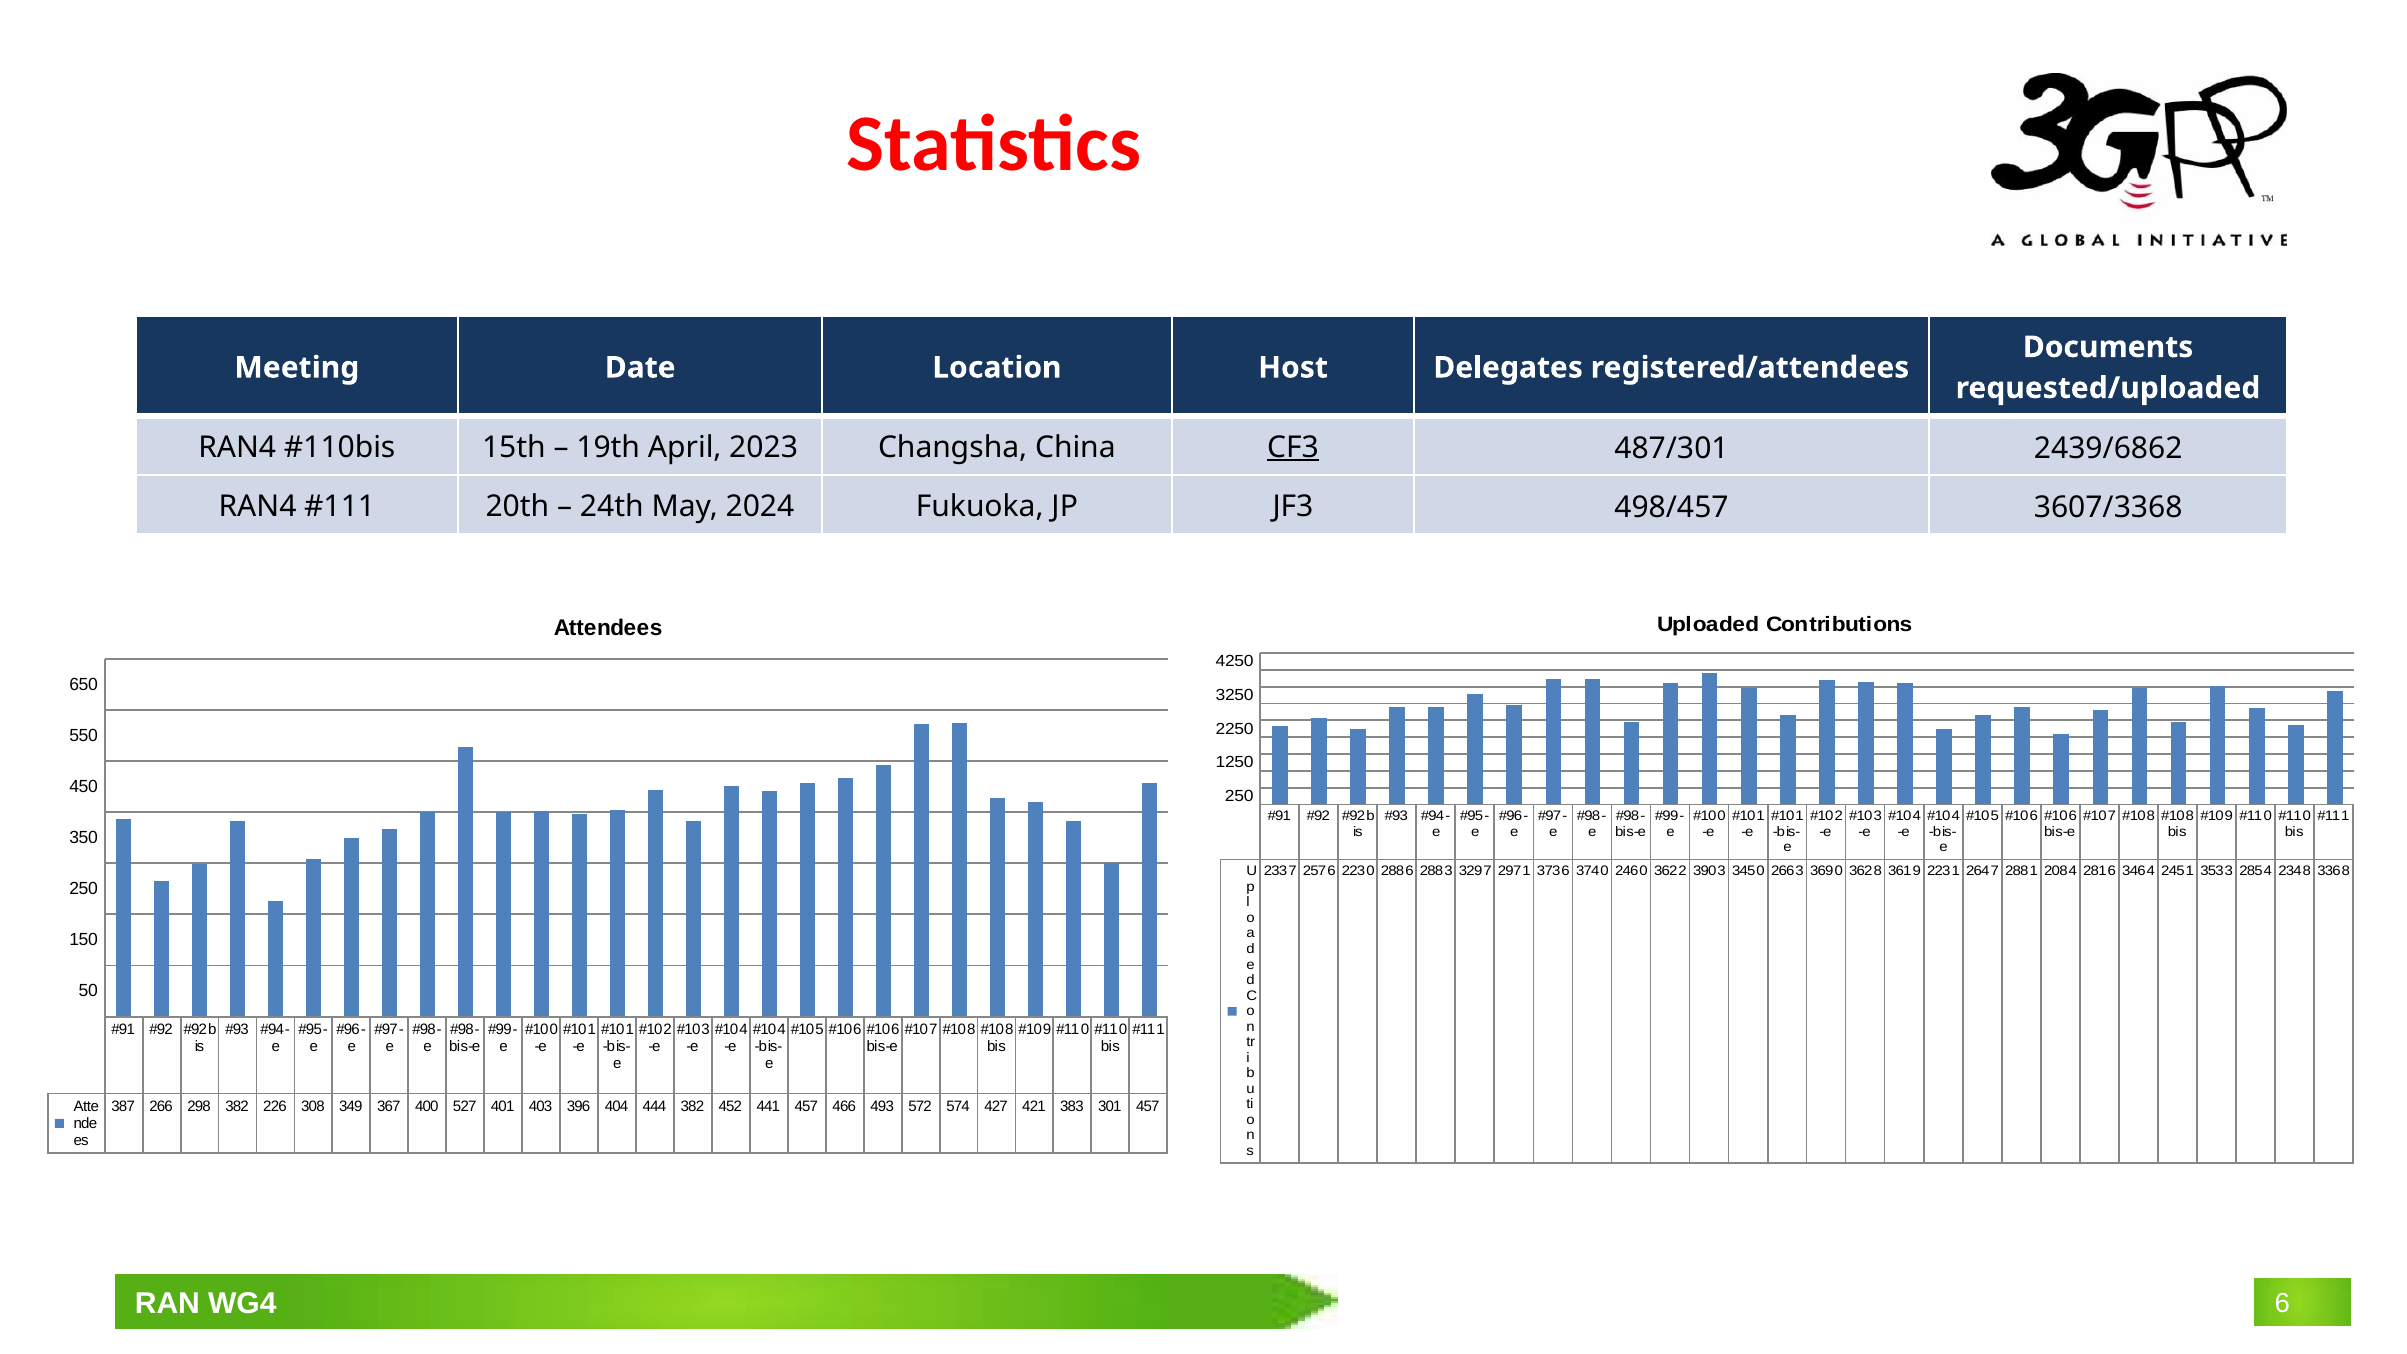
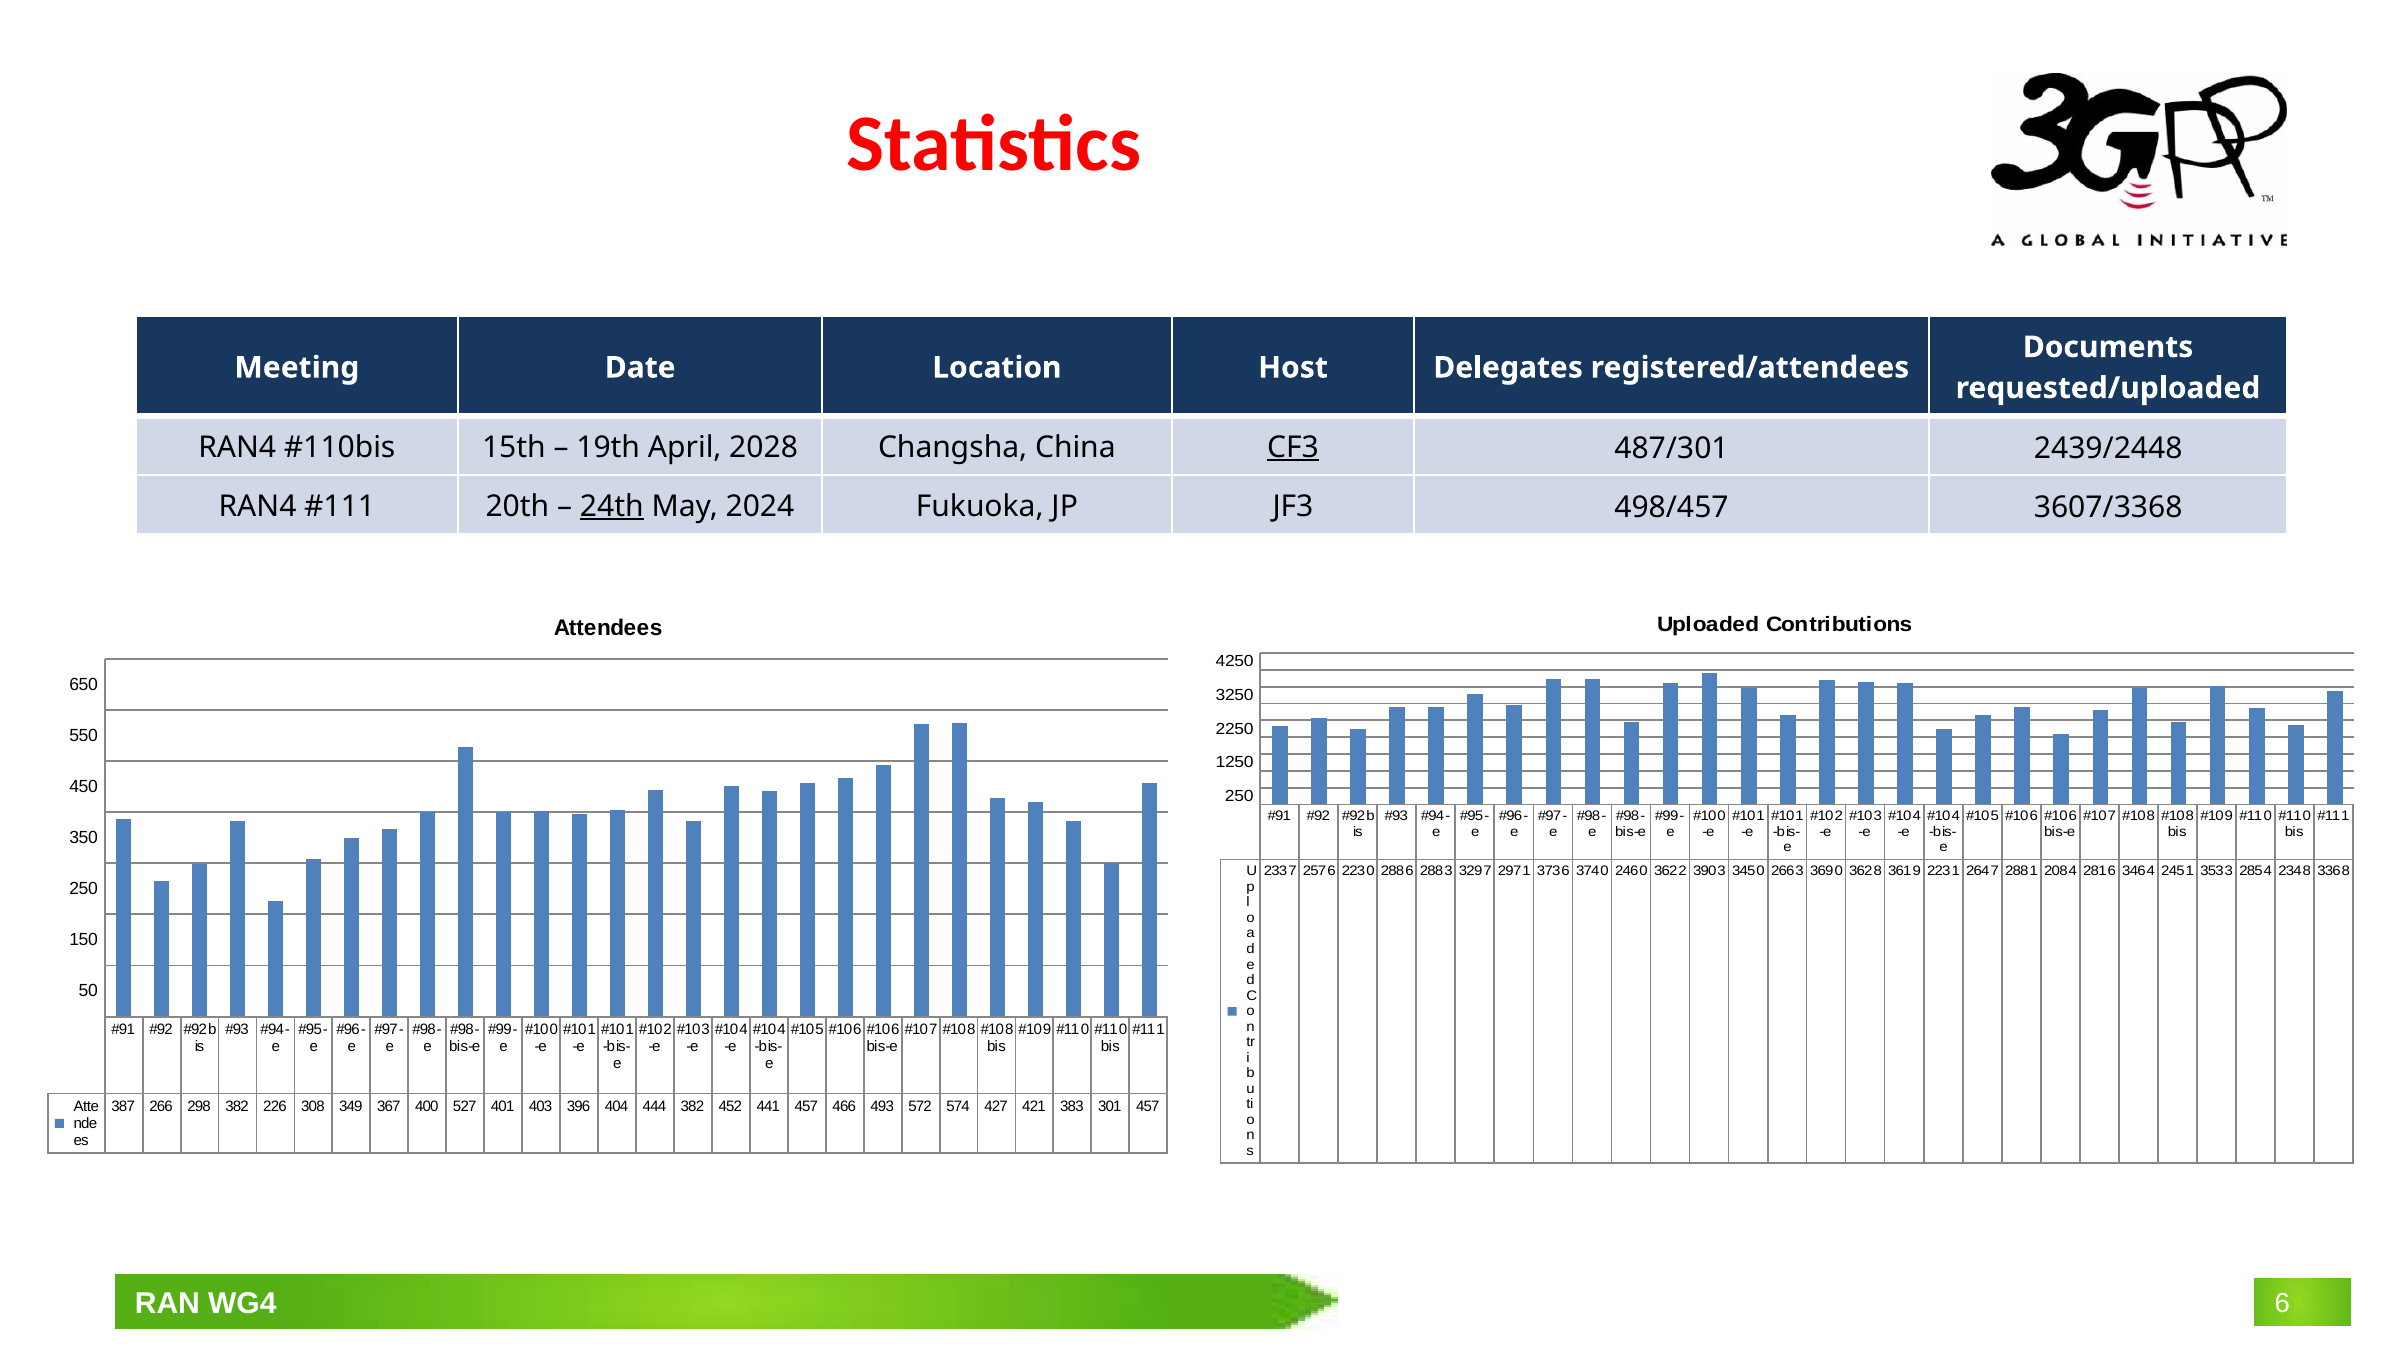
2023: 2023 -> 2028 (764, 447)
2439/6862: 2439/6862 -> 2439/2448 (2108, 448)
24th underline: none -> present (612, 506)
